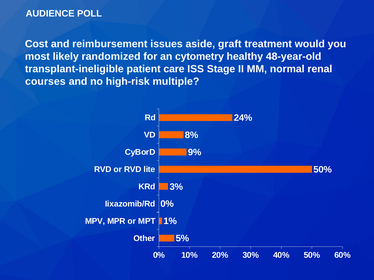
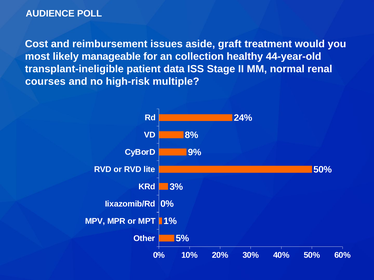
randomized: randomized -> manageable (111, 57)
cytometry: cytometry -> collection (199, 57)
48-year-old: 48-year-old -> 44-year-old (294, 57)
care: care -> data (174, 69)
